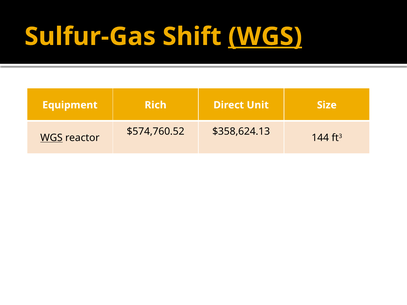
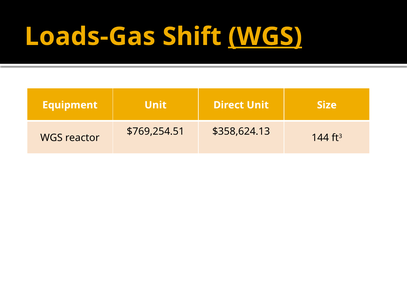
Sulfur-Gas: Sulfur-Gas -> Loads-Gas (90, 37)
Equipment Rich: Rich -> Unit (156, 105)
$574,760.52: $574,760.52 -> $769,254.51 (156, 132)
WGS underline: present -> none (51, 138)
